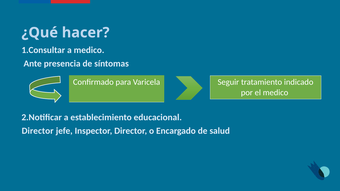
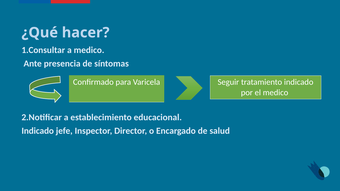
Director: Director -> Indicado (38, 131)
